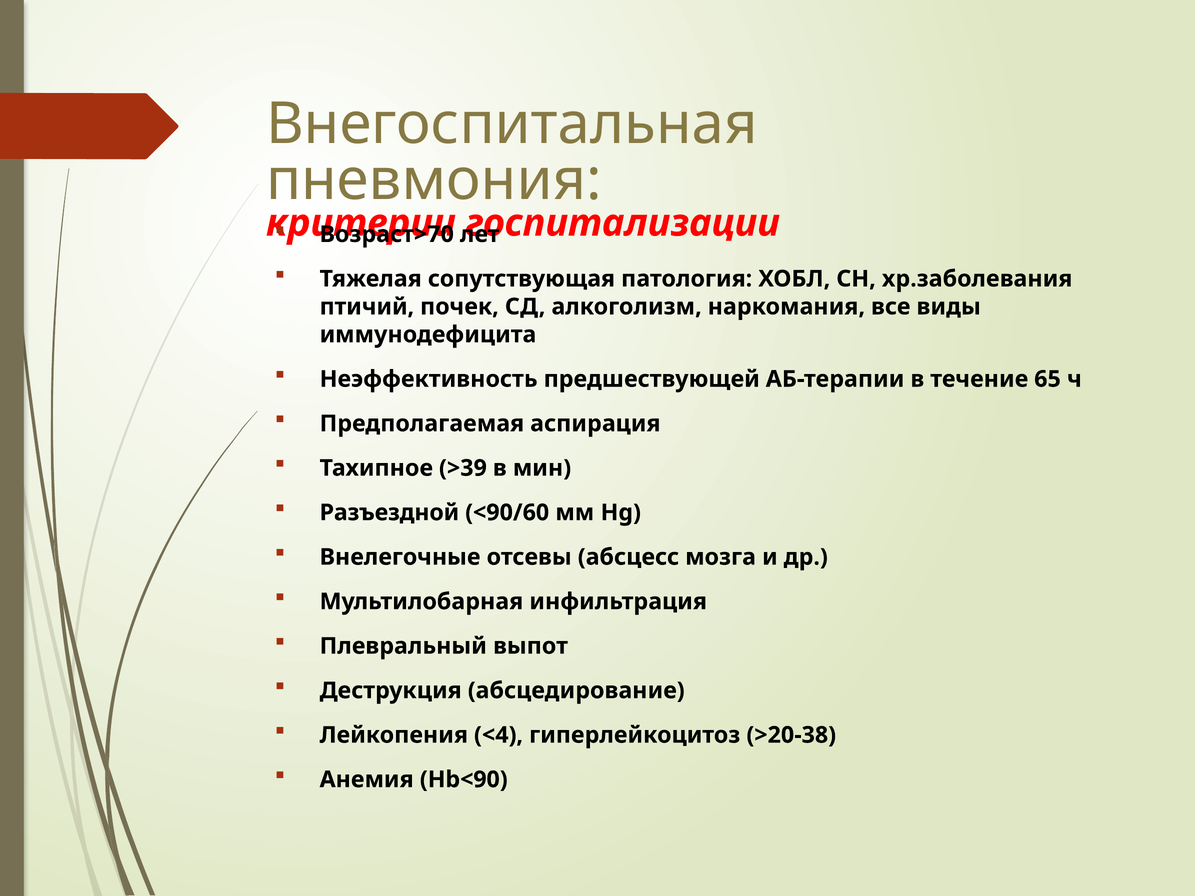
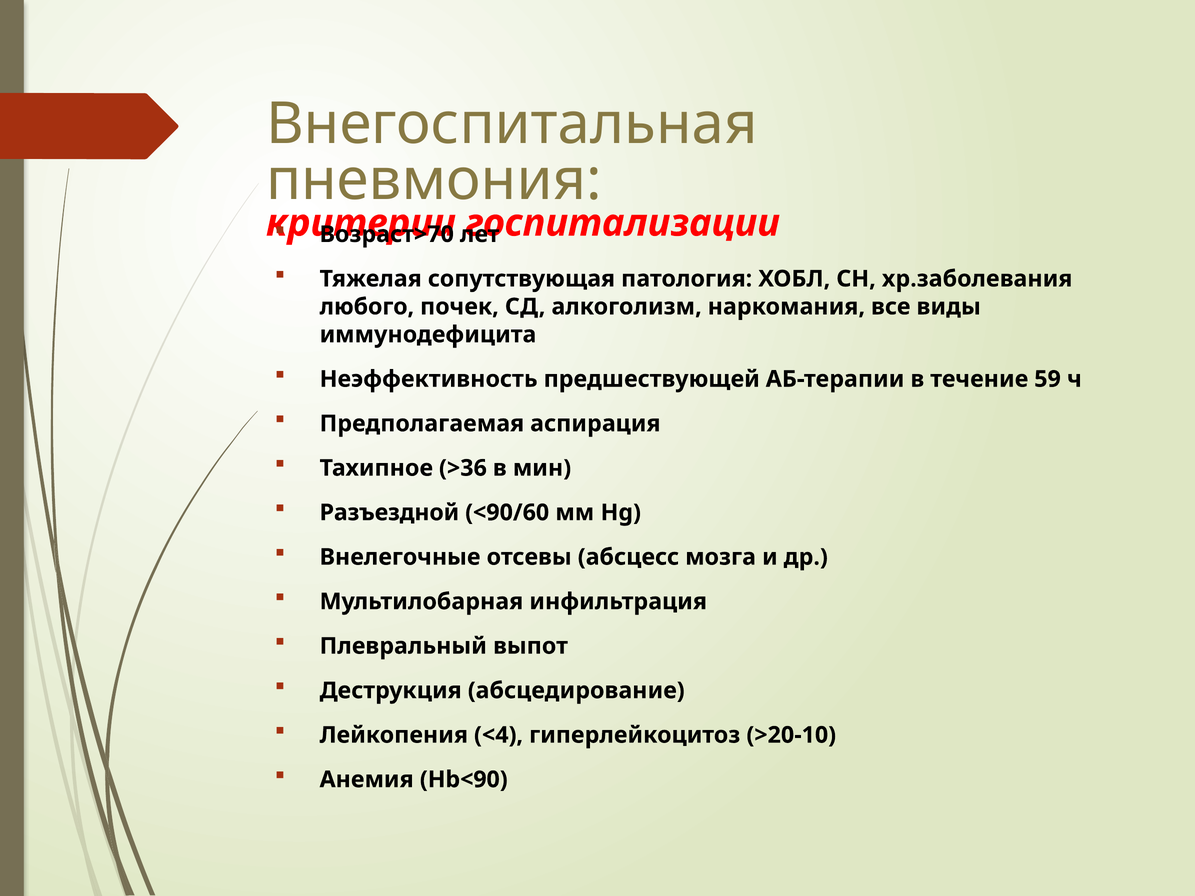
птичий: птичий -> любого (367, 307)
65: 65 -> 59 (1048, 379)
>39: >39 -> >36 (463, 468)
>20-38: >20-38 -> >20-10 (791, 735)
